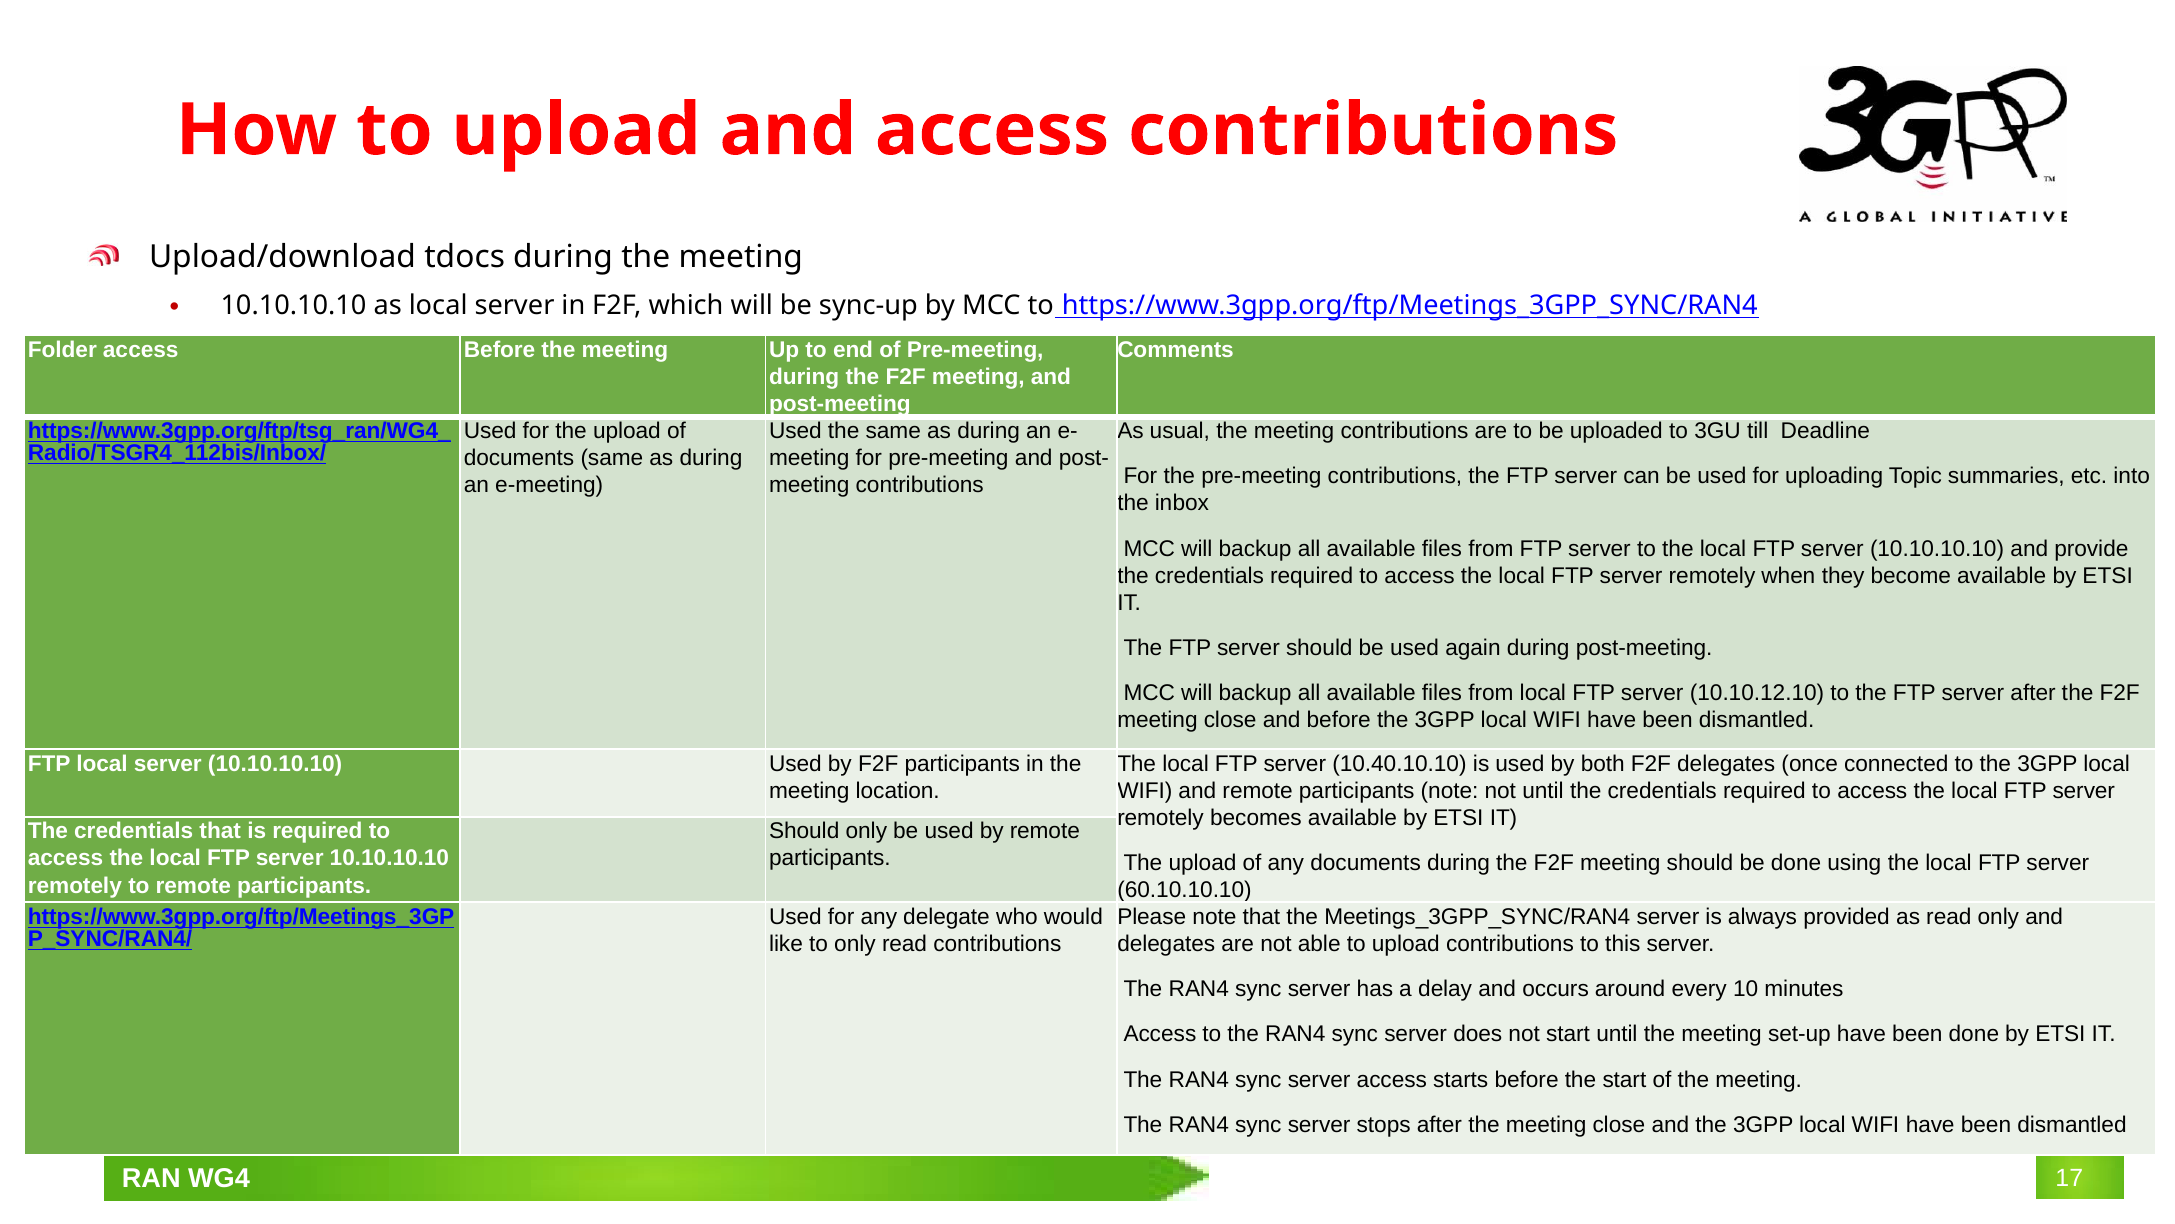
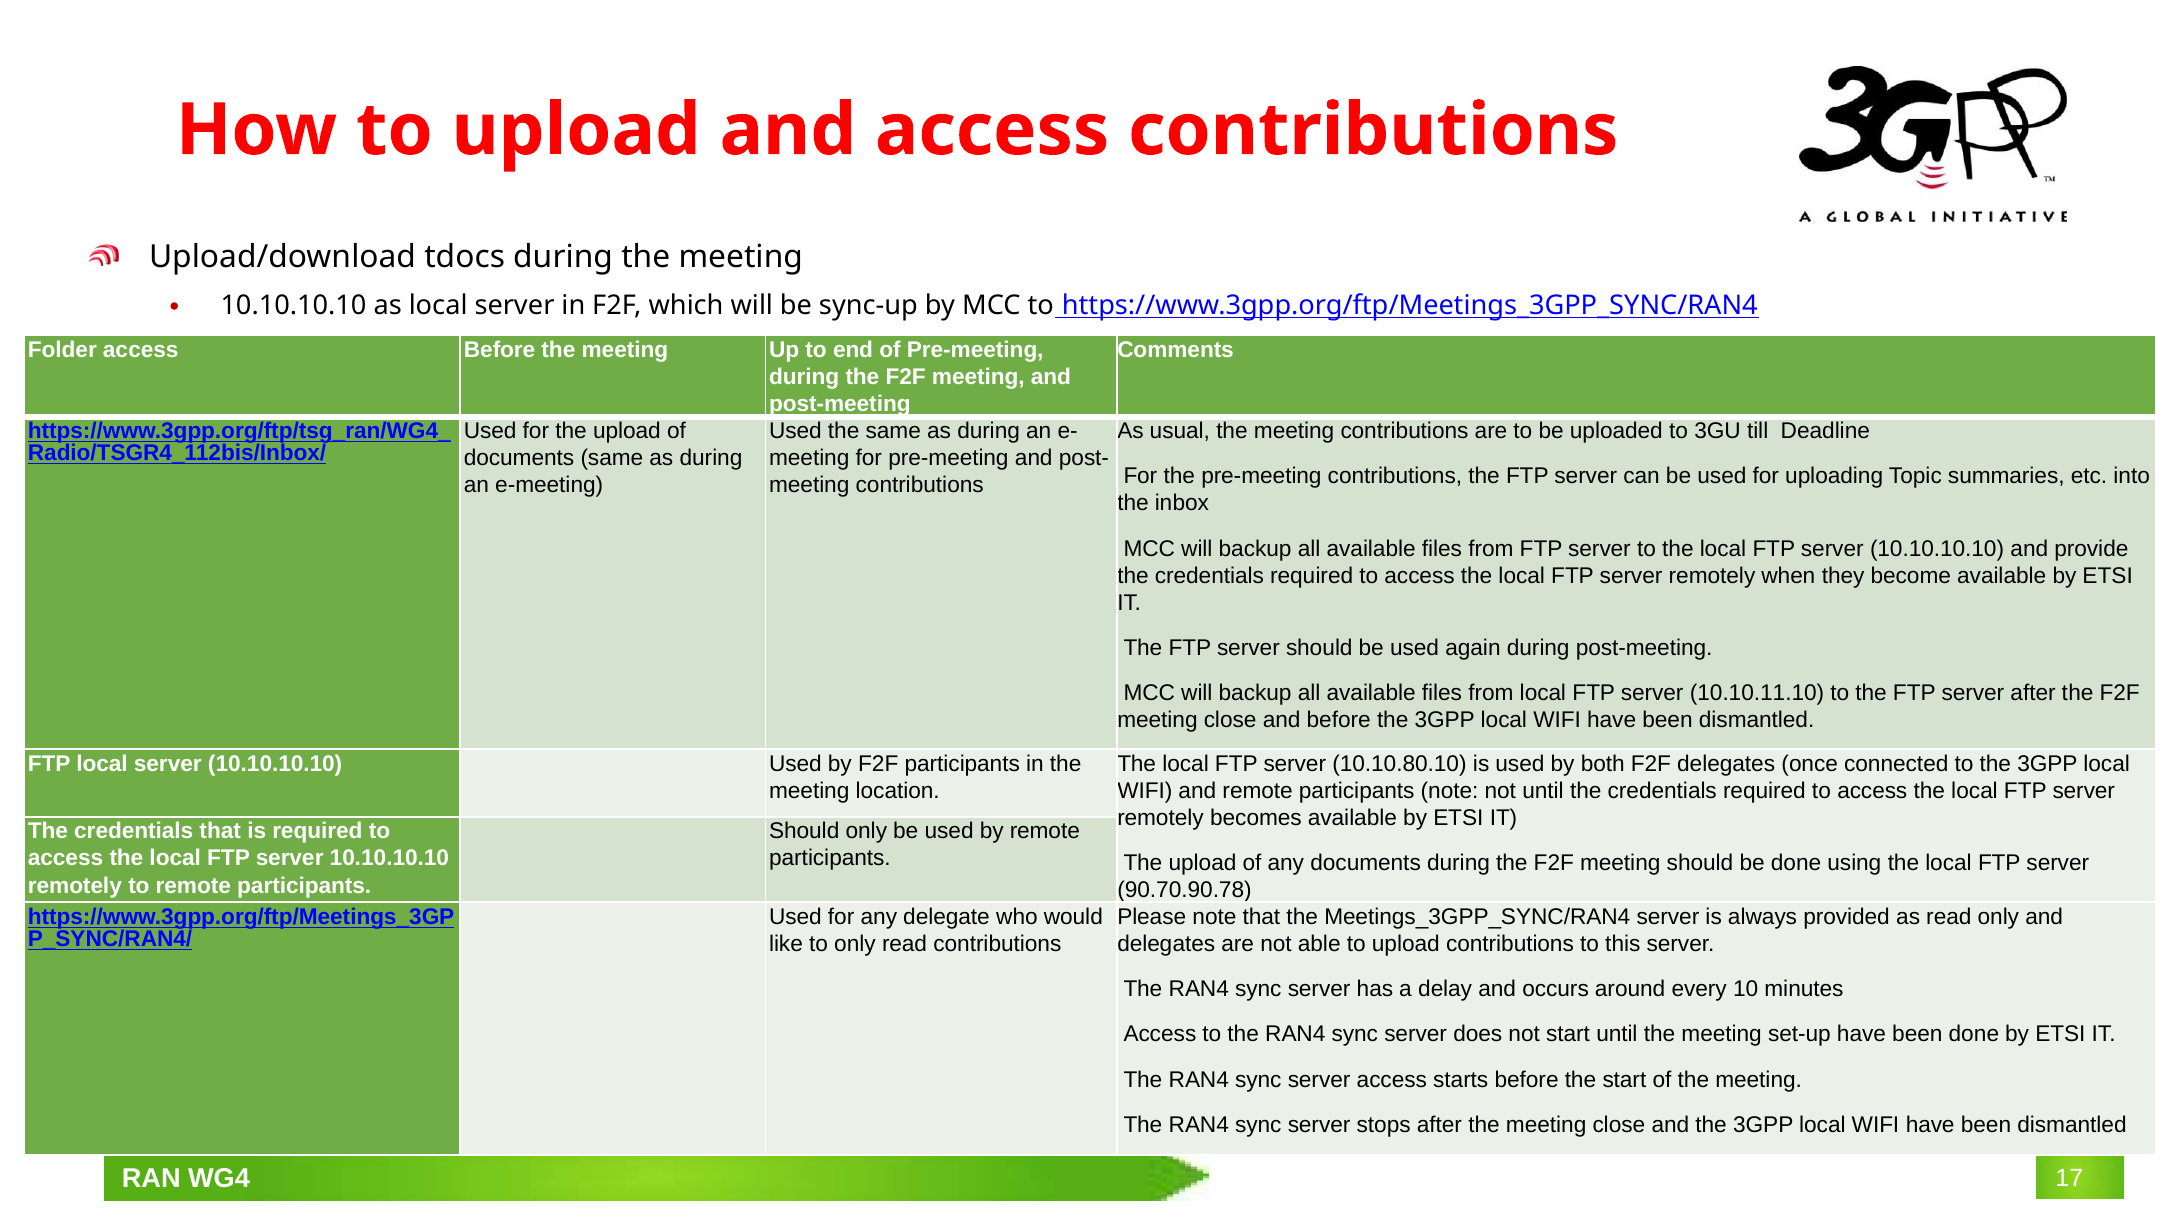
10.10.12.10: 10.10.12.10 -> 10.10.11.10 (1757, 693)
10.40.10.10: 10.40.10.10 -> 10.10.80.10 (1399, 763)
60.10.10.10: 60.10.10.10 -> 90.70.90.78 (1185, 890)
